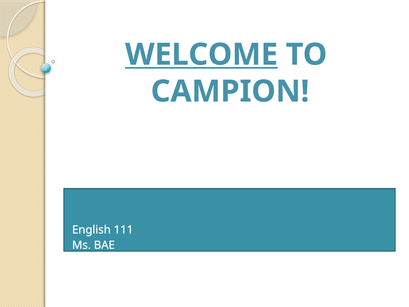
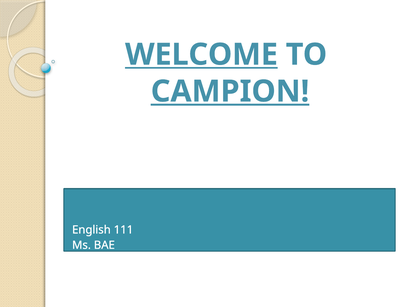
CAMPION underline: none -> present (230, 91)
